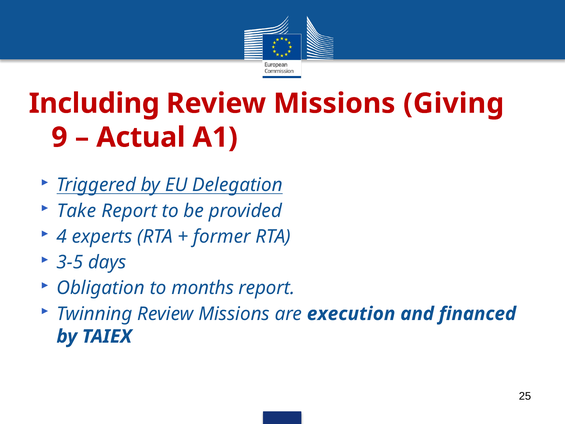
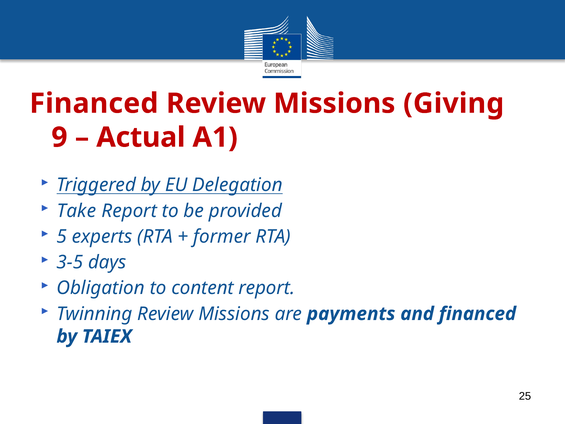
Including: Including -> Financed (94, 103)
4: 4 -> 5 (62, 236)
months: months -> content (203, 288)
execution: execution -> payments (351, 314)
